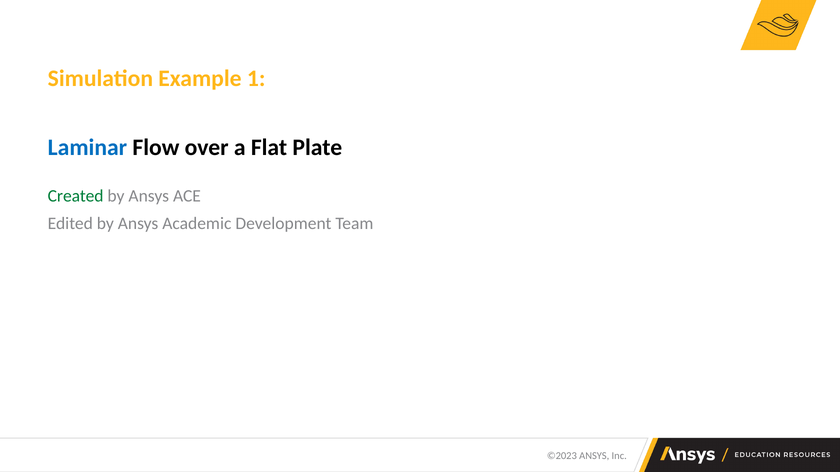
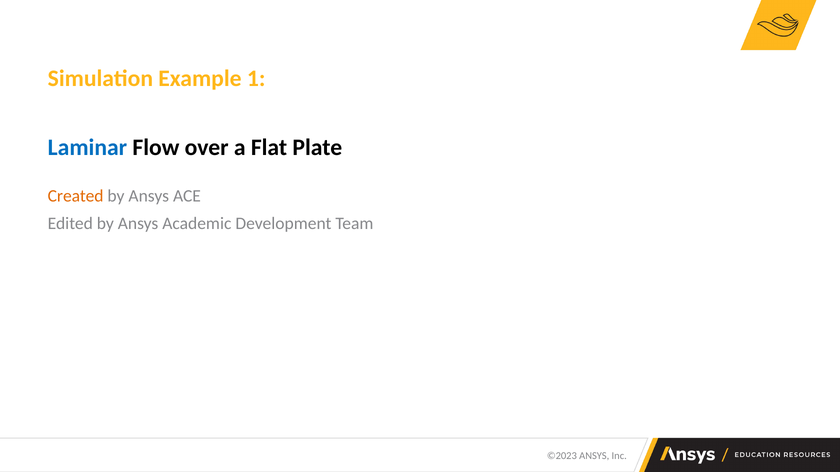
Created colour: green -> orange (76, 196)
